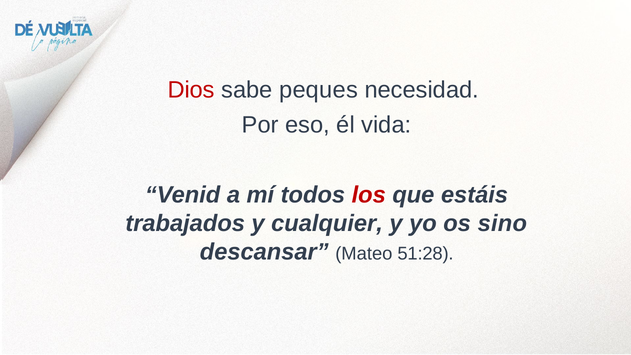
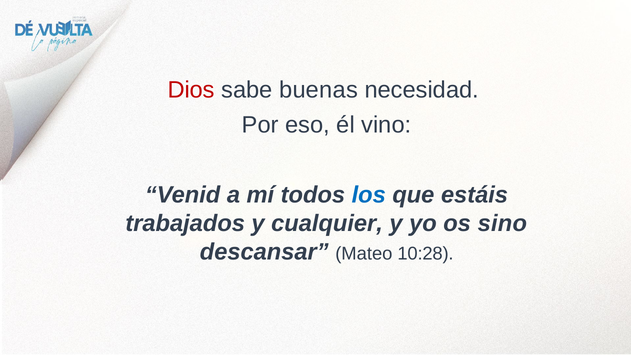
peques: peques -> buenas (319, 90)
vida: vida -> vino (386, 125)
los colour: red -> blue (369, 195)
51:28: 51:28 -> 10:28 (425, 253)
